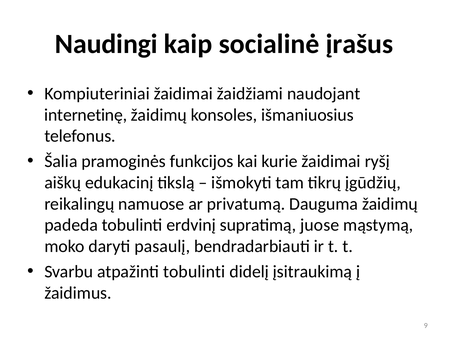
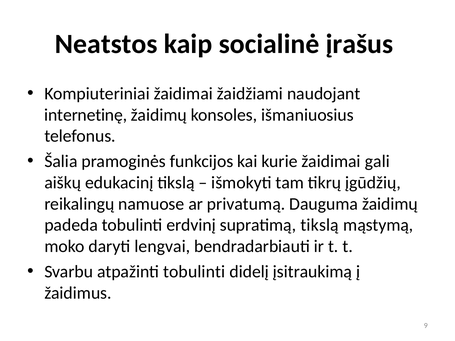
Naudingi: Naudingi -> Neatstos (106, 44)
ryšį: ryšį -> gali (377, 162)
supratimą juose: juose -> tikslą (320, 225)
pasaulį: pasaulį -> lengvai (162, 247)
